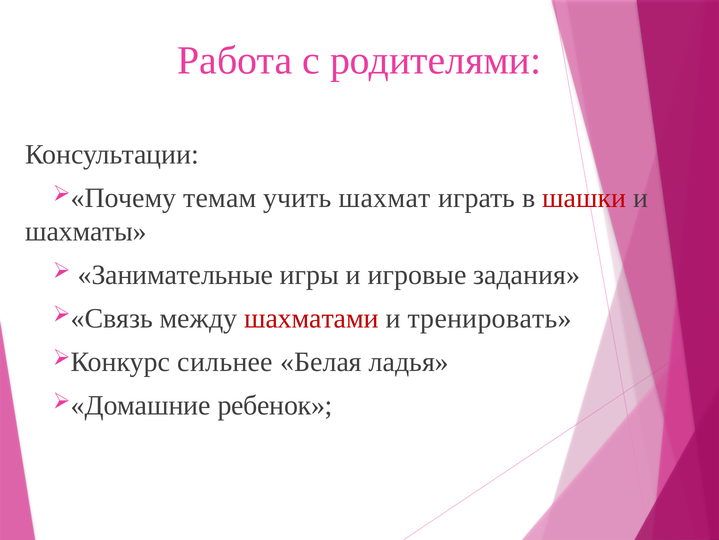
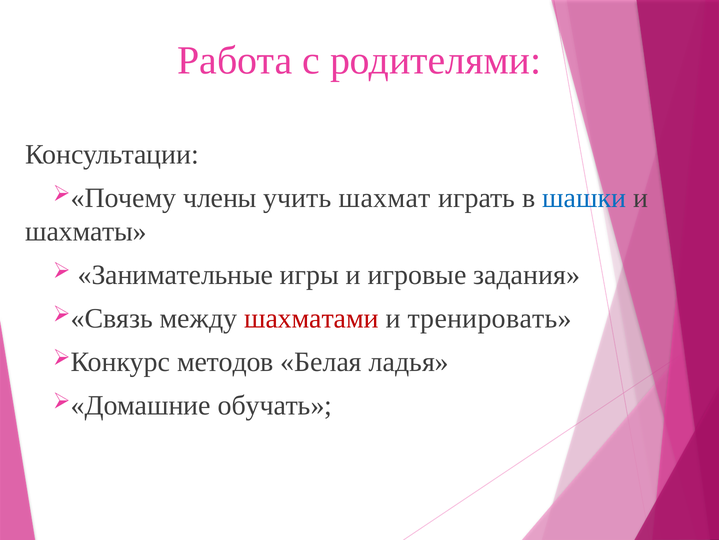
темам: темам -> члены (220, 198)
шашки colour: red -> blue (584, 198)
сильнее: сильнее -> методов (225, 362)
ребенок: ребенок -> обучать (275, 405)
